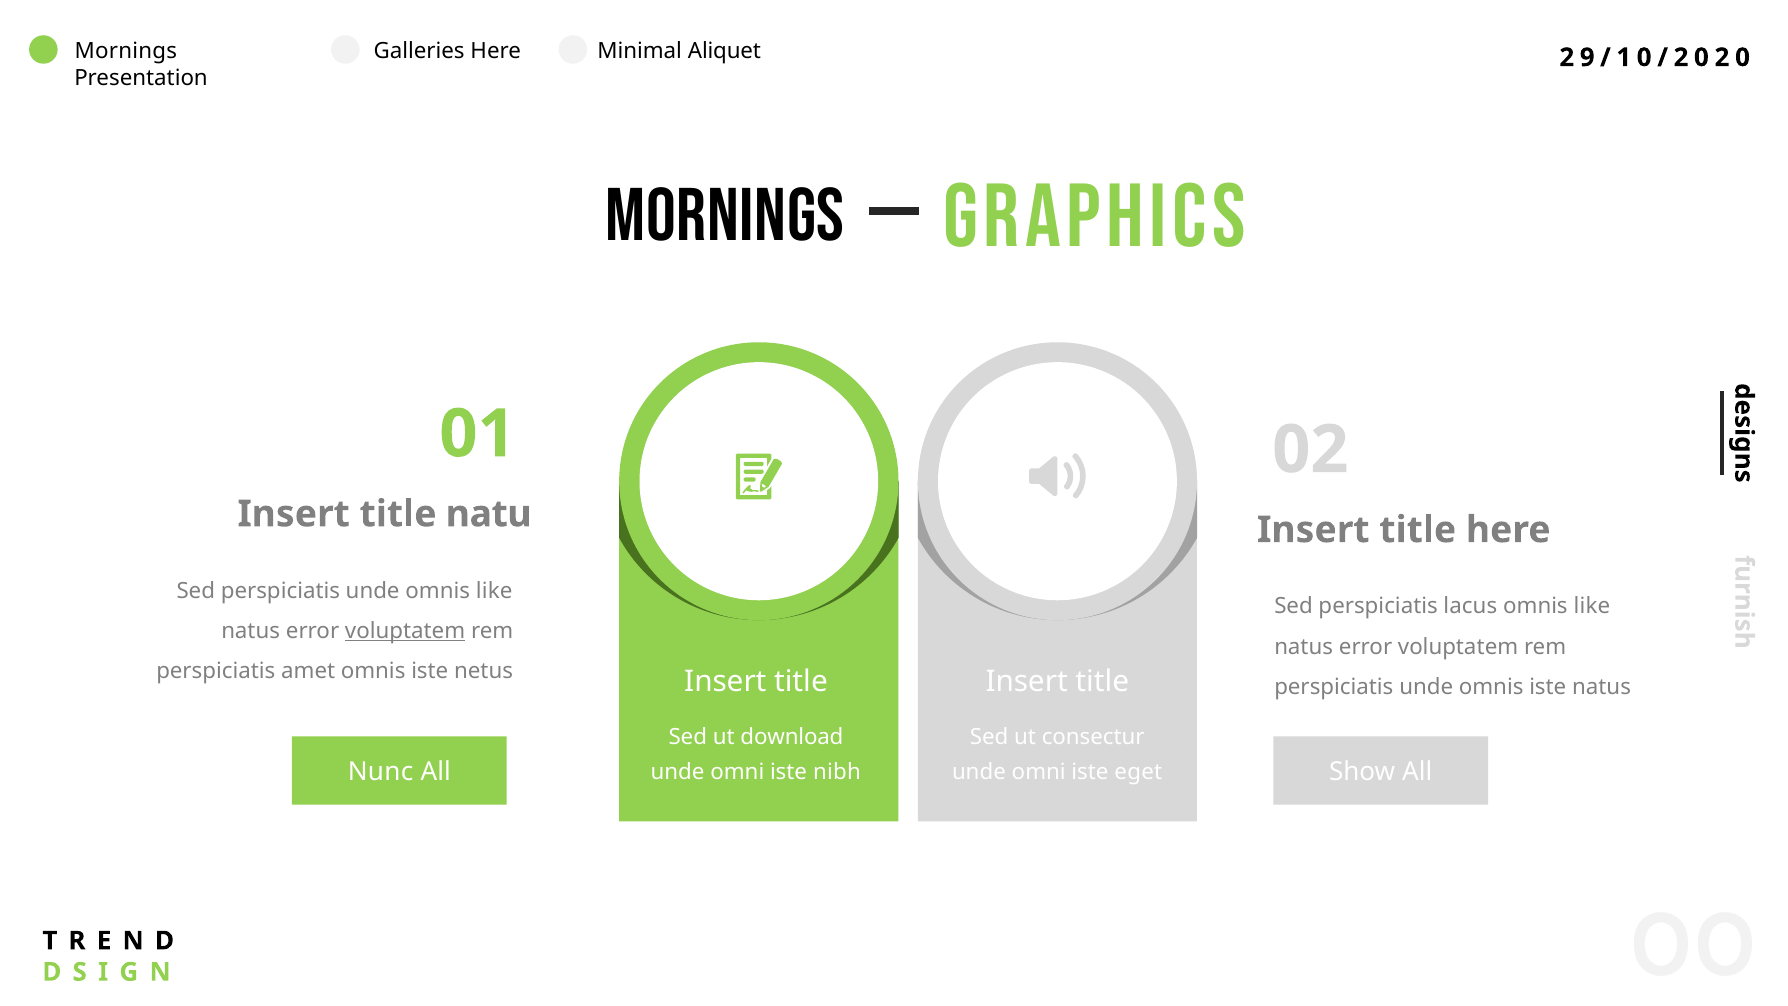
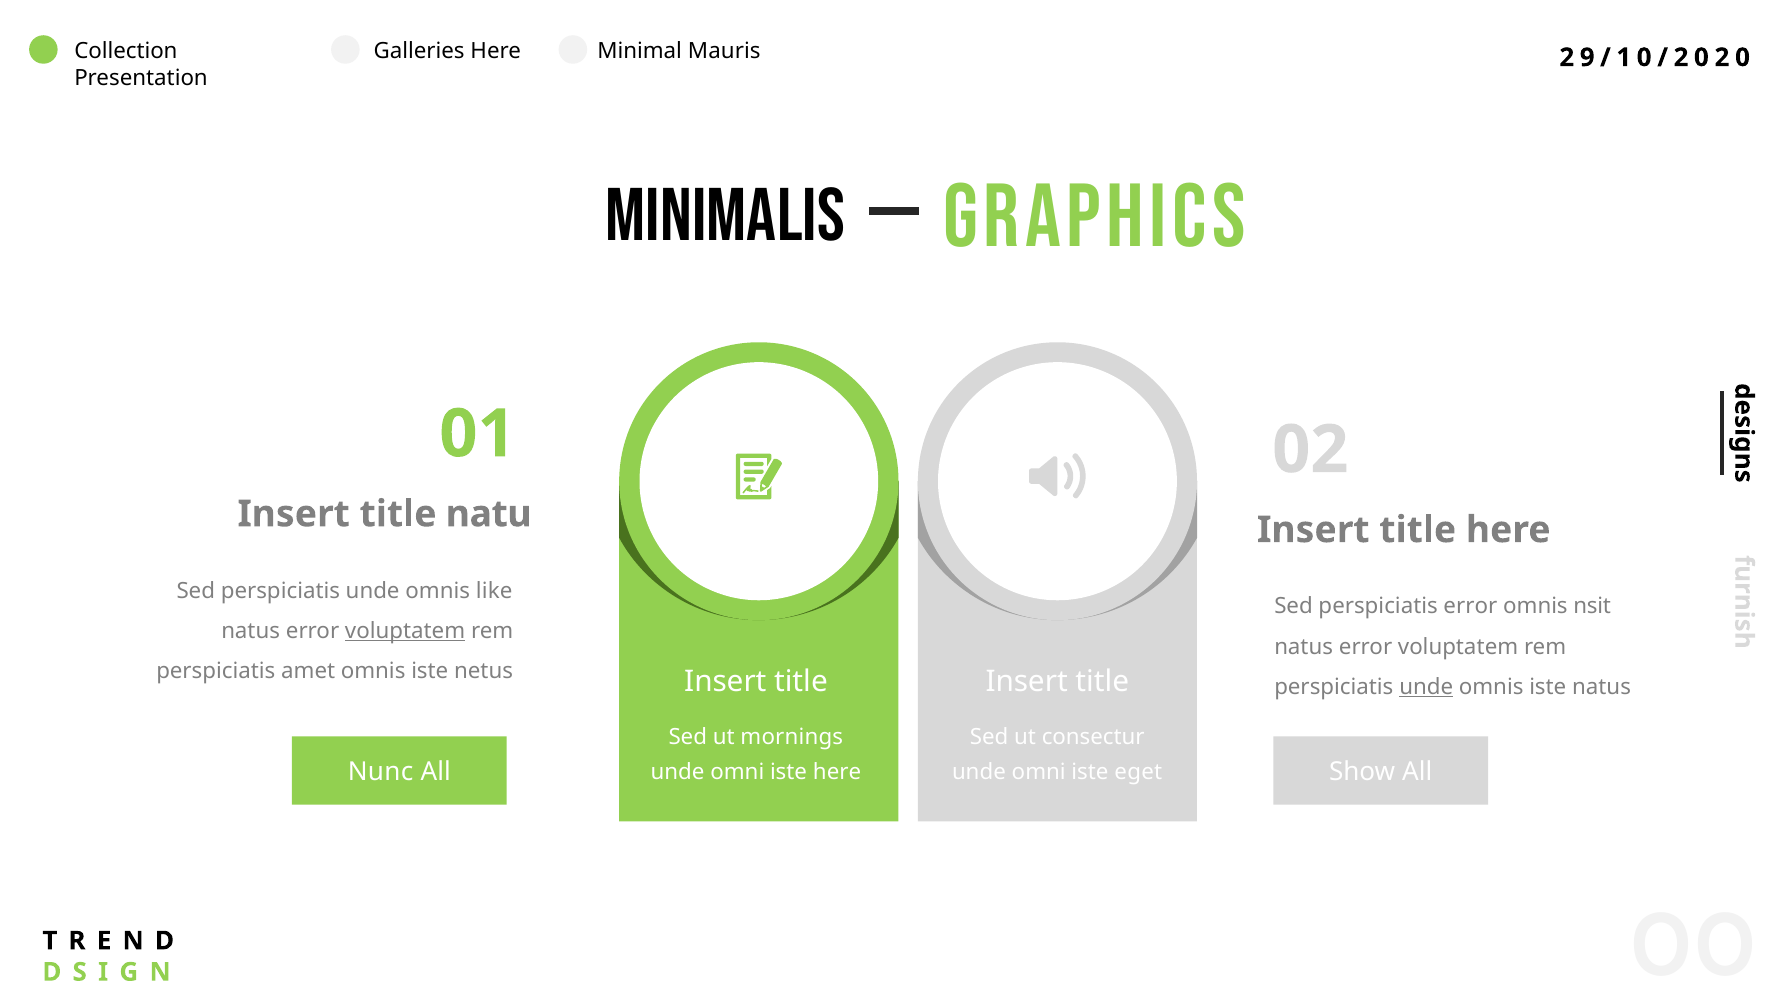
Mornings: Mornings -> Collection (126, 51)
Aliquet: Aliquet -> Mauris (724, 51)
MORNINGS: MORNINGS -> MINIMALIS (725, 216)
perspiciatis lacus: lacus -> error (1470, 606)
like: like -> nsit (1592, 606)
unde underline: none -> present (1426, 687)
download: download -> mornings (792, 737)
iste nibh: nibh -> here (837, 772)
